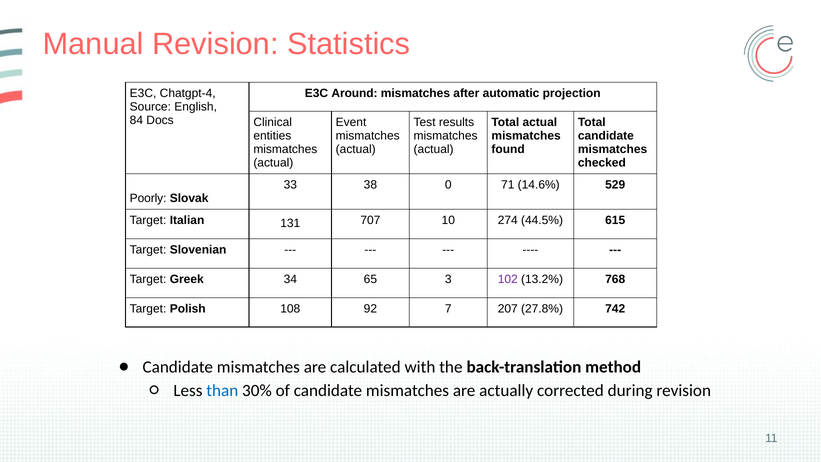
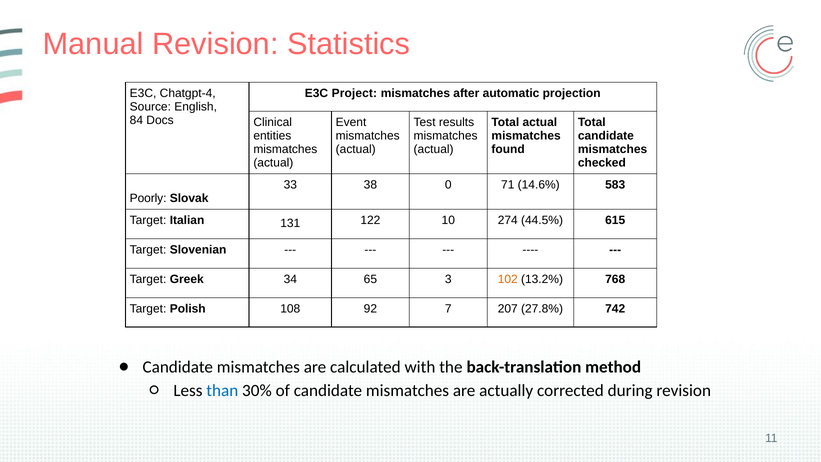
Around: Around -> Project (354, 93)
529: 529 -> 583 (615, 185)
707: 707 -> 122 (370, 220)
102 colour: purple -> orange (508, 279)
